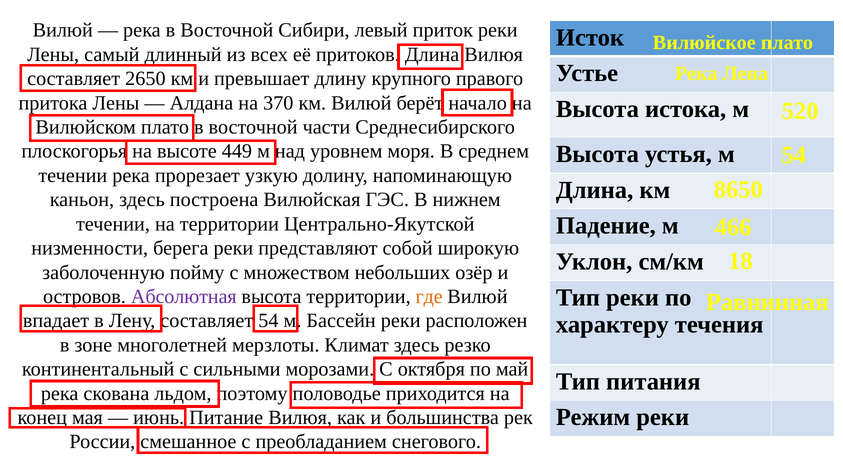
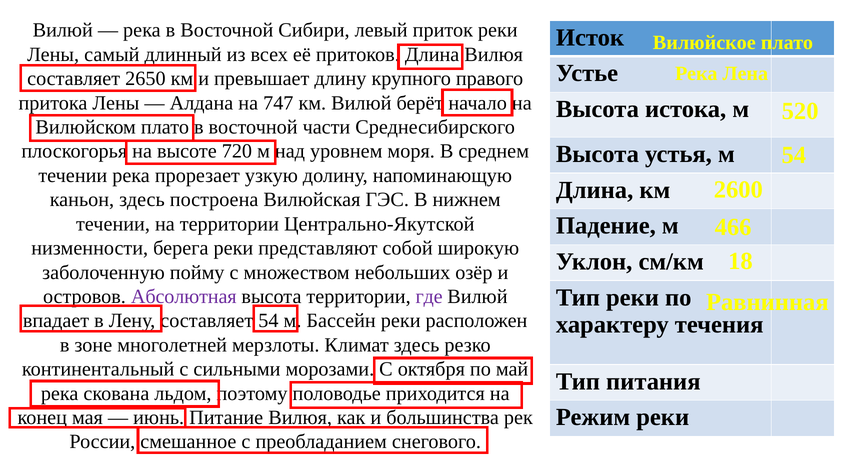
370: 370 -> 747 (278, 103)
449: 449 -> 720 (237, 151)
8650: 8650 -> 2600 (738, 189)
где colour: orange -> purple (429, 297)
